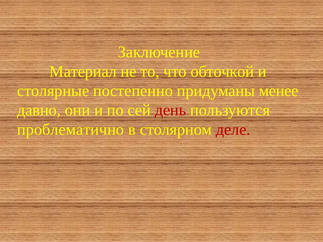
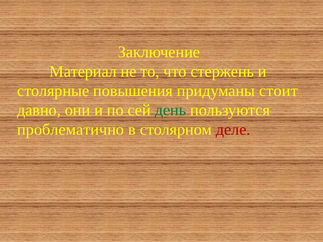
обточкой: обточкой -> стержень (222, 72)
постепенно: постепенно -> повышения (133, 91)
менее: менее -> стоит (278, 91)
день colour: red -> green (171, 110)
